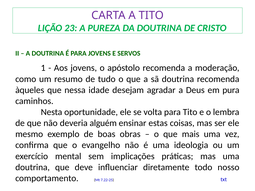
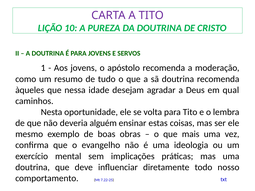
23: 23 -> 10 (71, 28)
pura: pura -> qual (231, 90)
